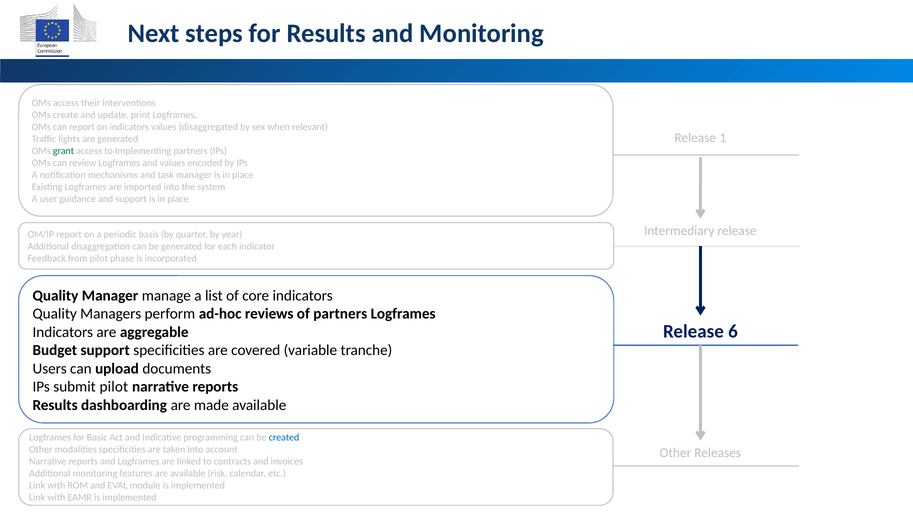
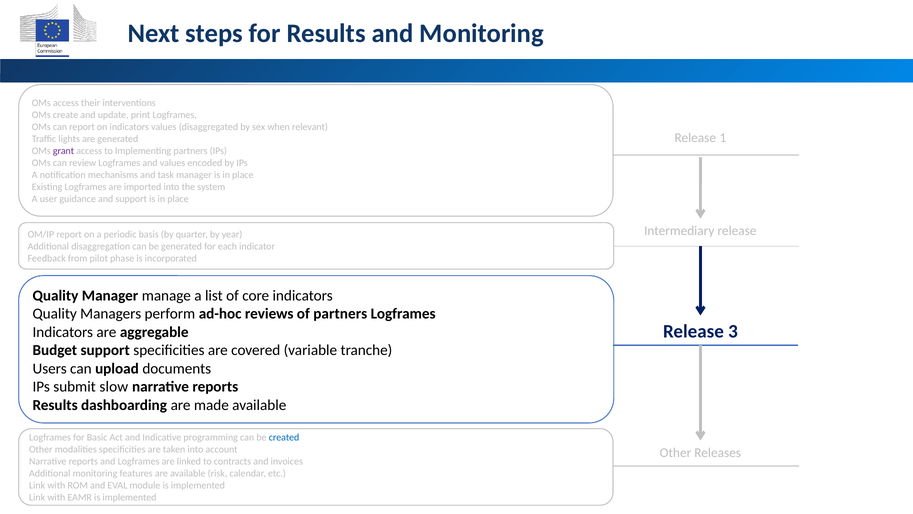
grant colour: green -> purple (64, 151)
6: 6 -> 3 (733, 331)
submit pilot: pilot -> slow (114, 386)
